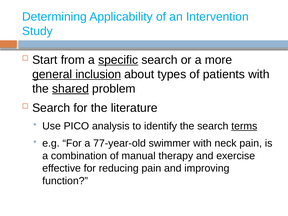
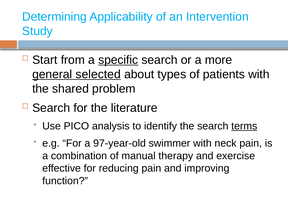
inclusion: inclusion -> selected (98, 74)
shared underline: present -> none (71, 89)
77-year-old: 77-year-old -> 97-year-old (119, 143)
